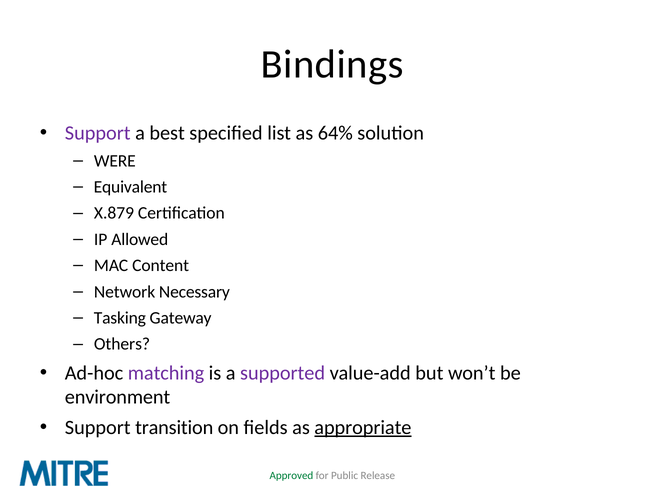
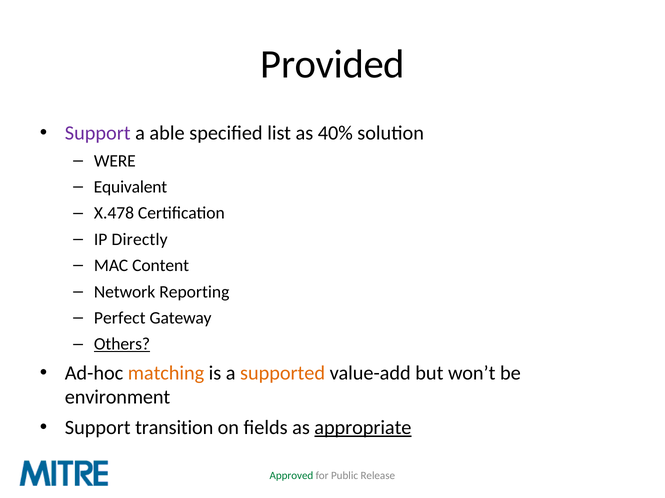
Bindings: Bindings -> Provided (333, 64)
best: best -> able (167, 133)
64%: 64% -> 40% (335, 133)
X.879: X.879 -> X.478 (114, 213)
Allowed: Allowed -> Directly (140, 240)
Necessary: Necessary -> Reporting (194, 292)
Tasking: Tasking -> Perfect (120, 318)
Others underline: none -> present (122, 345)
matching colour: purple -> orange (166, 373)
supported colour: purple -> orange (283, 373)
